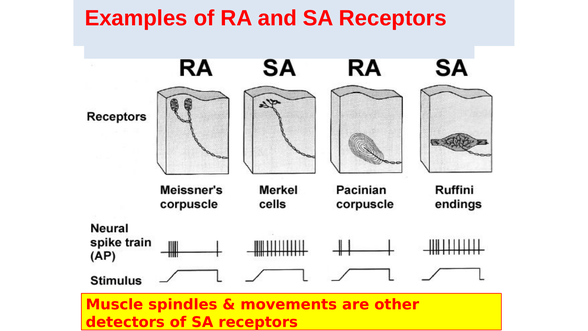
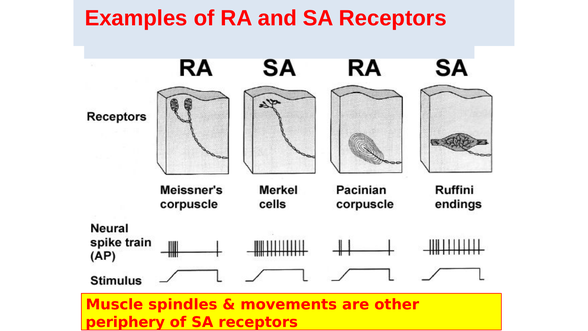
detectors: detectors -> periphery (125, 322)
